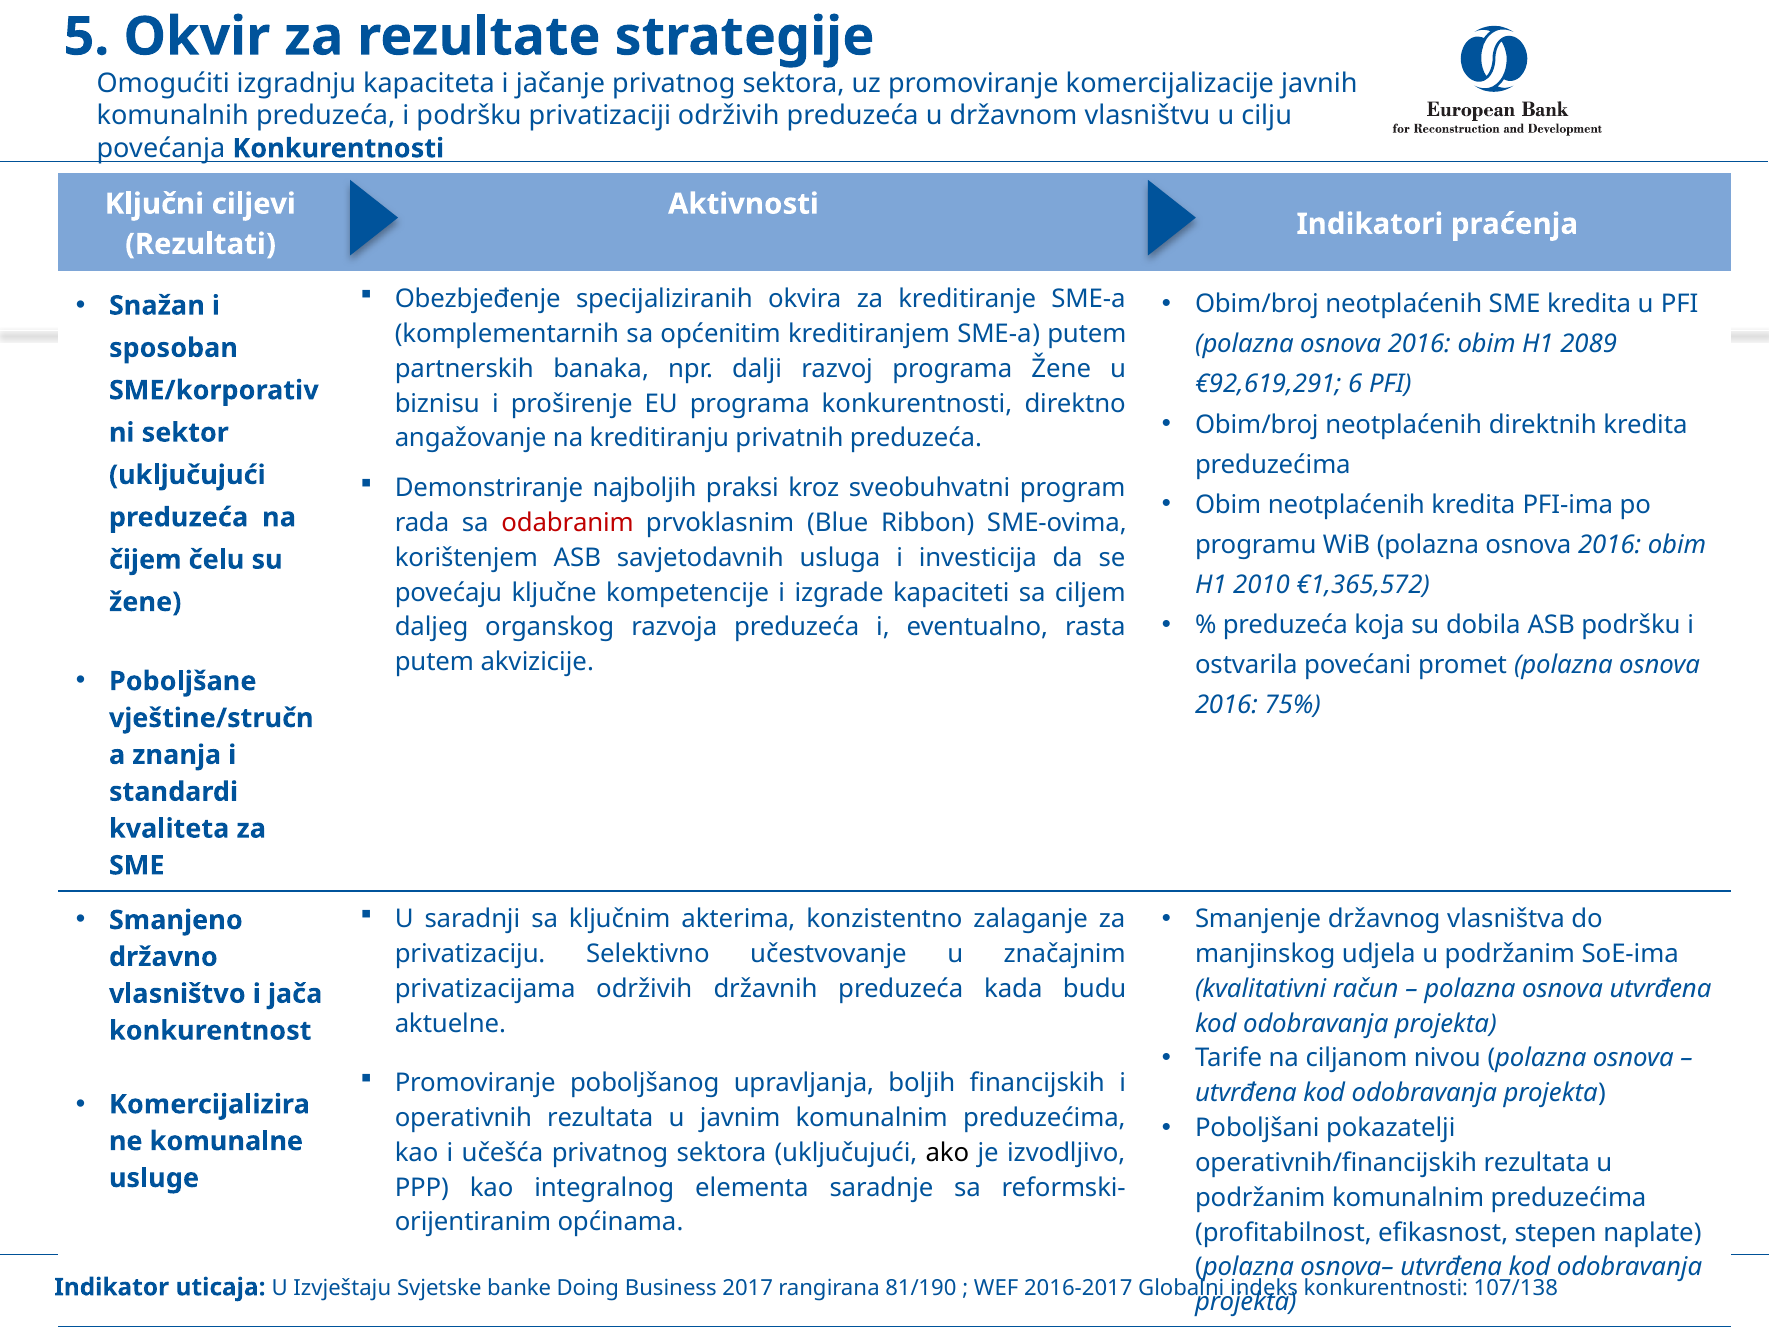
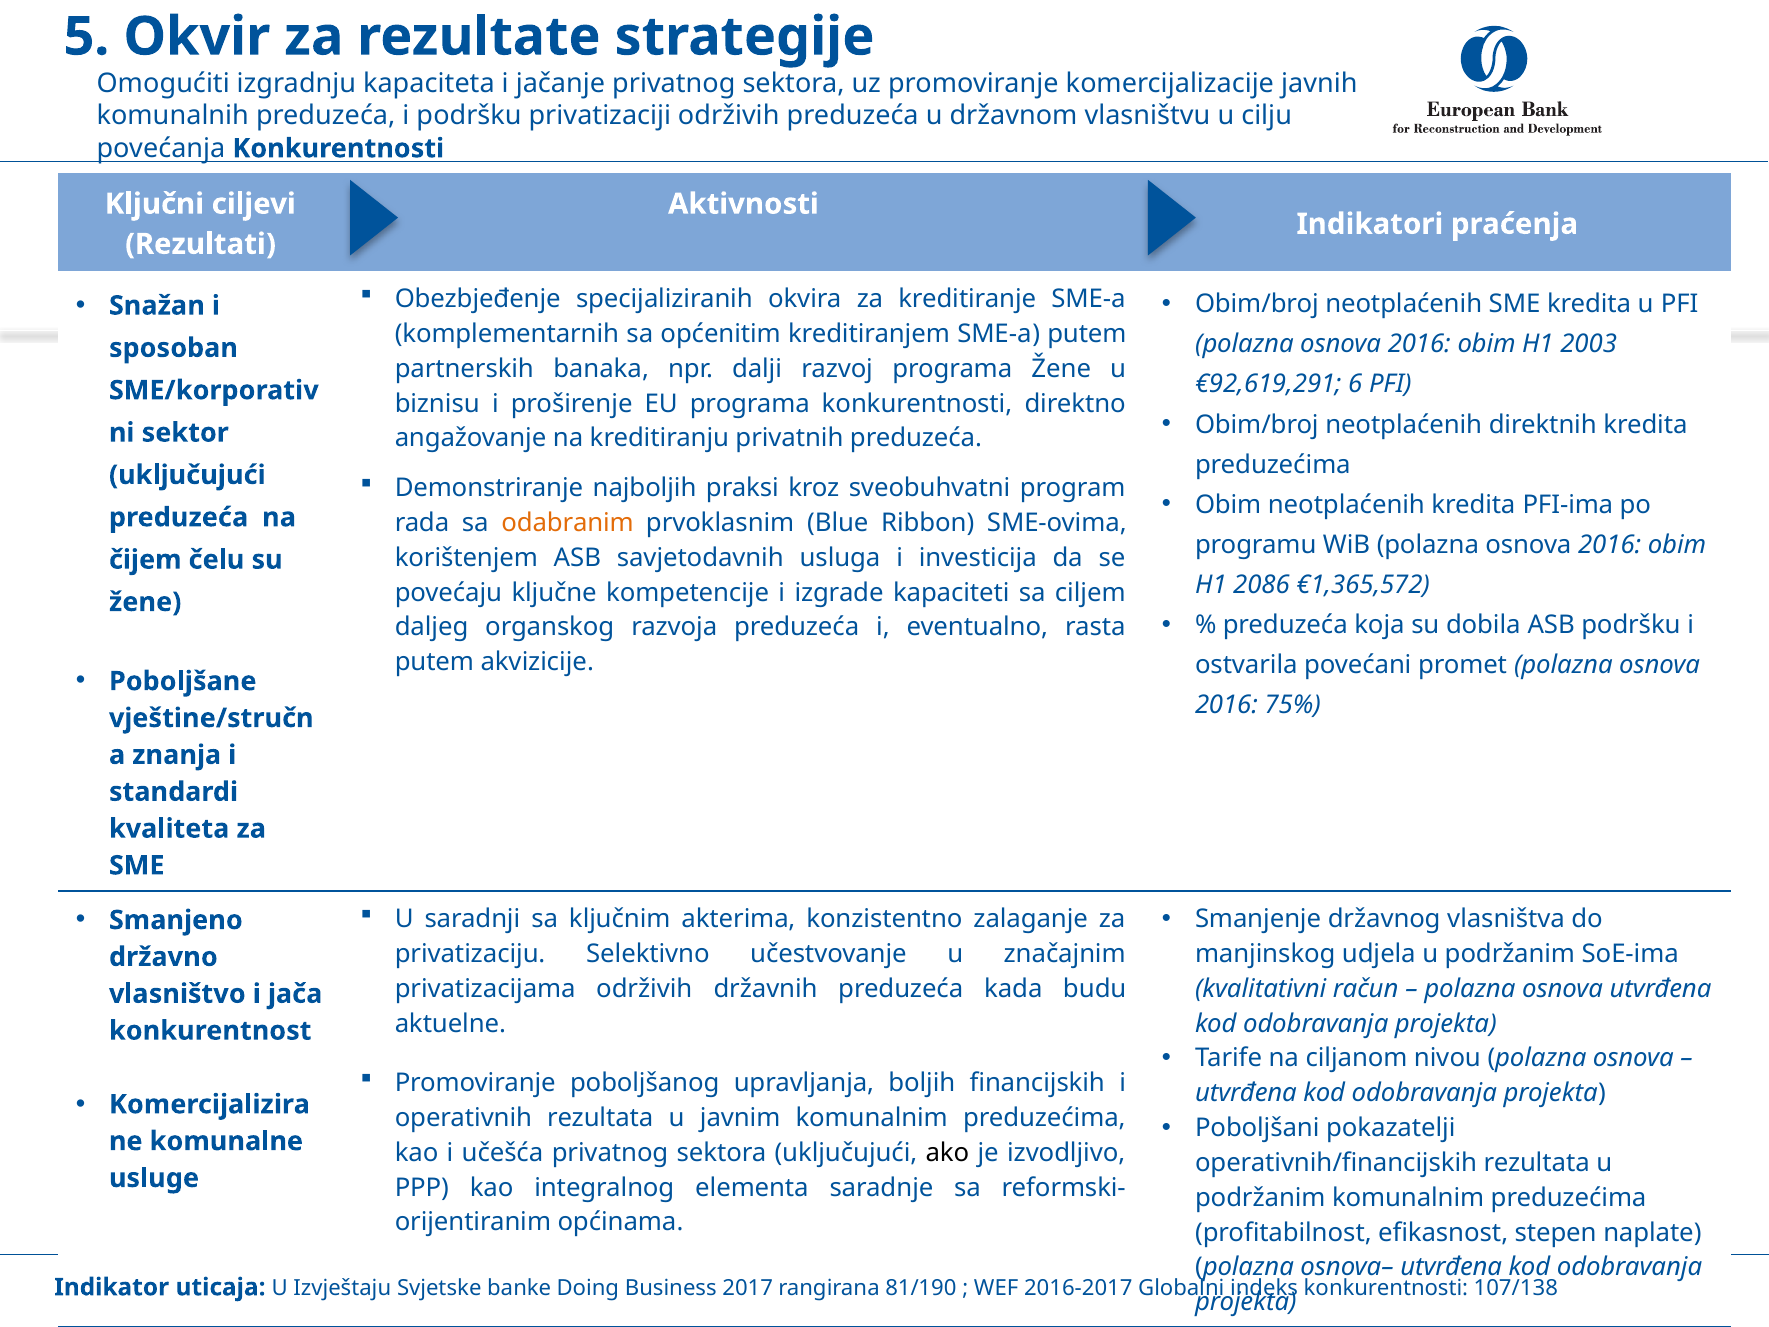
2089: 2089 -> 2003 (1589, 344)
odabranim colour: red -> orange (568, 523)
2010: 2010 -> 2086 (1261, 585)
